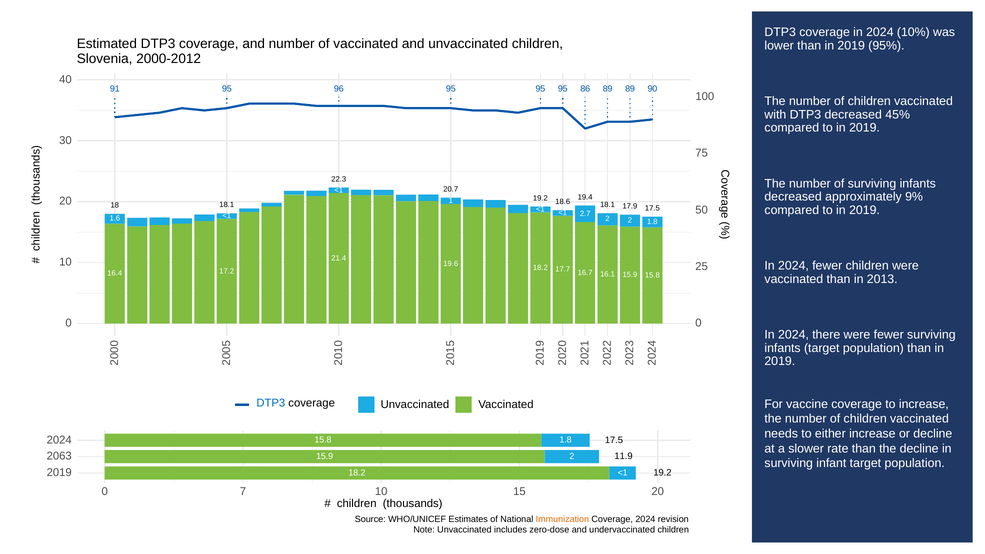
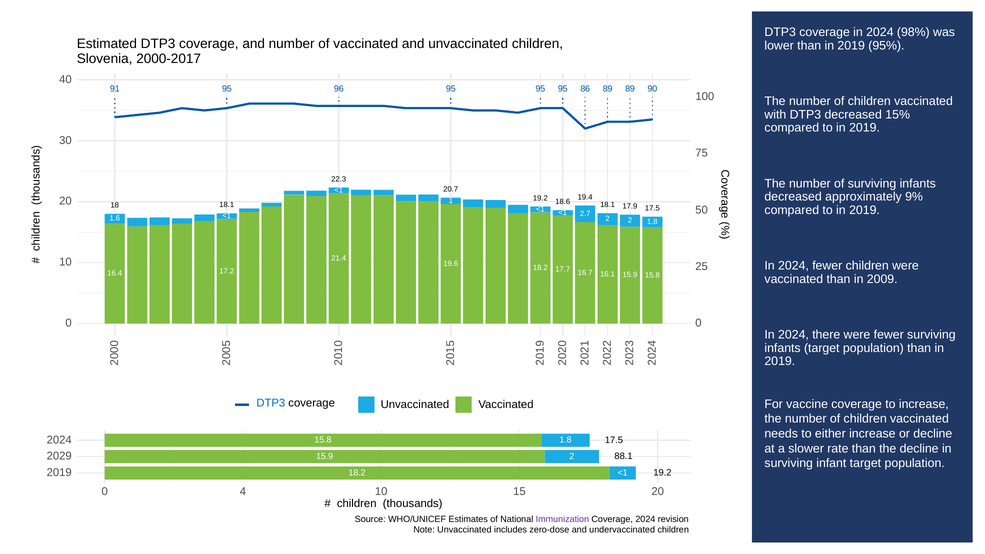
10%: 10% -> 98% (913, 32)
2000-2012: 2000-2012 -> 2000-2017 (169, 59)
45%: 45% -> 15% (898, 115)
2013: 2013 -> 2009 (882, 279)
2063: 2063 -> 2029 (59, 456)
11.9: 11.9 -> 88.1 (624, 456)
0 7: 7 -> 4 (243, 492)
Immunization colour: orange -> purple (562, 519)
